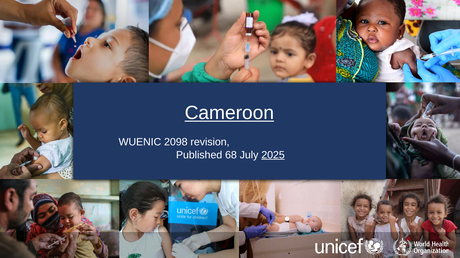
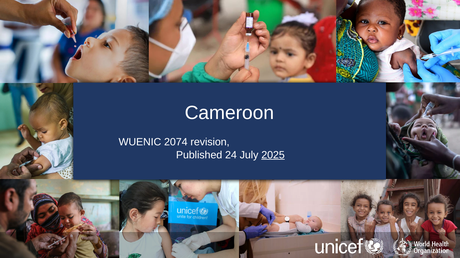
Cameroon underline: present -> none (229, 113)
2098: 2098 -> 2074 (176, 143)
68: 68 -> 24 (231, 155)
